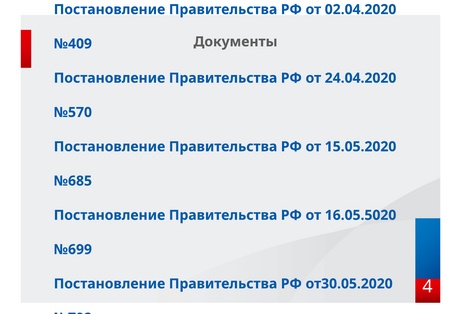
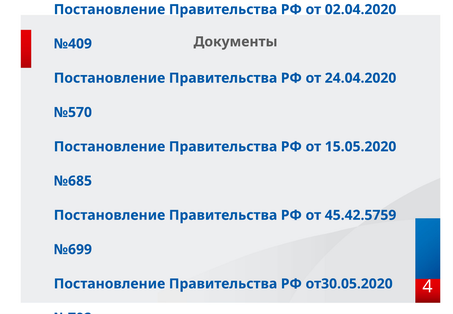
16.05.5020: 16.05.5020 -> 45.42.5759 (361, 215)
